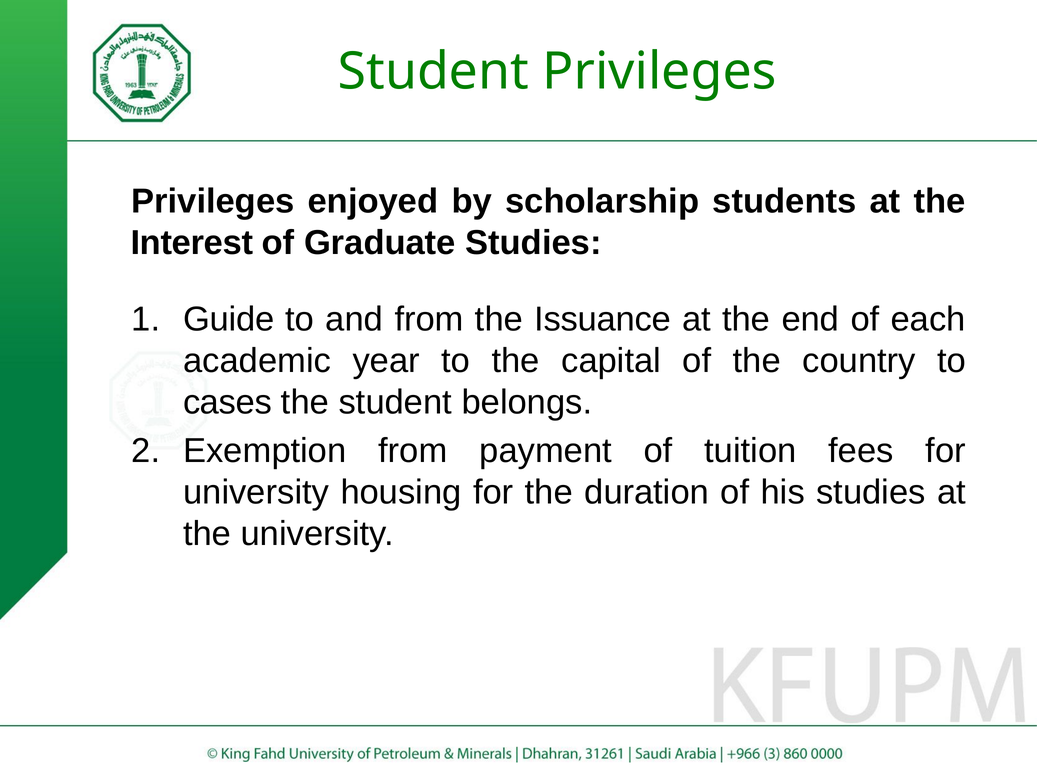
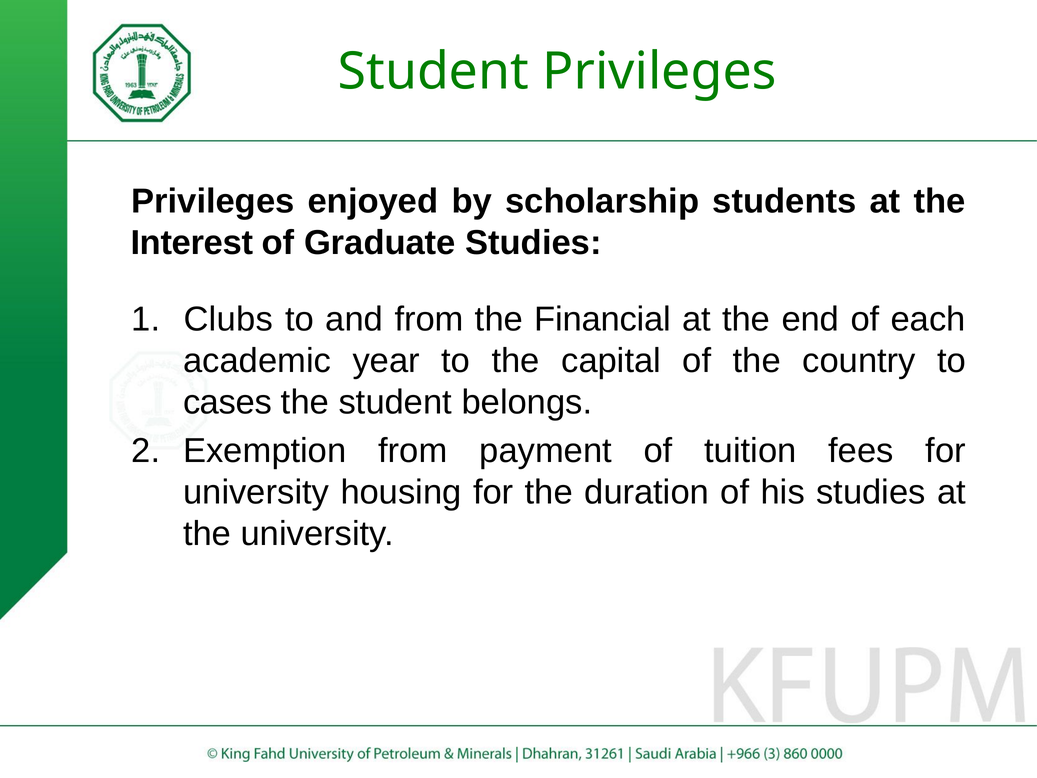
Guide: Guide -> Clubs (228, 319)
Issuance: Issuance -> Financial (603, 319)
